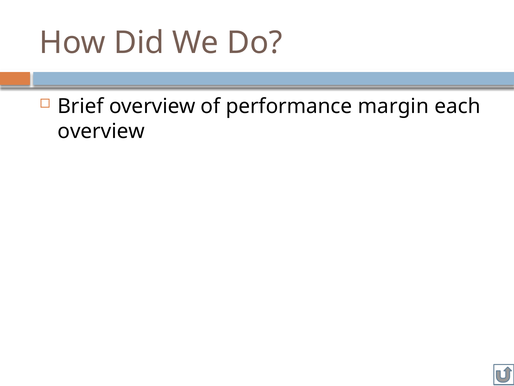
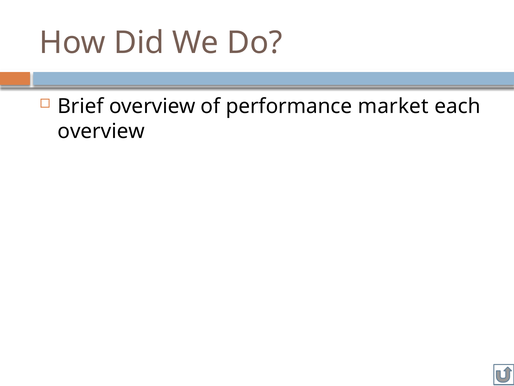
margin: margin -> market (393, 106)
